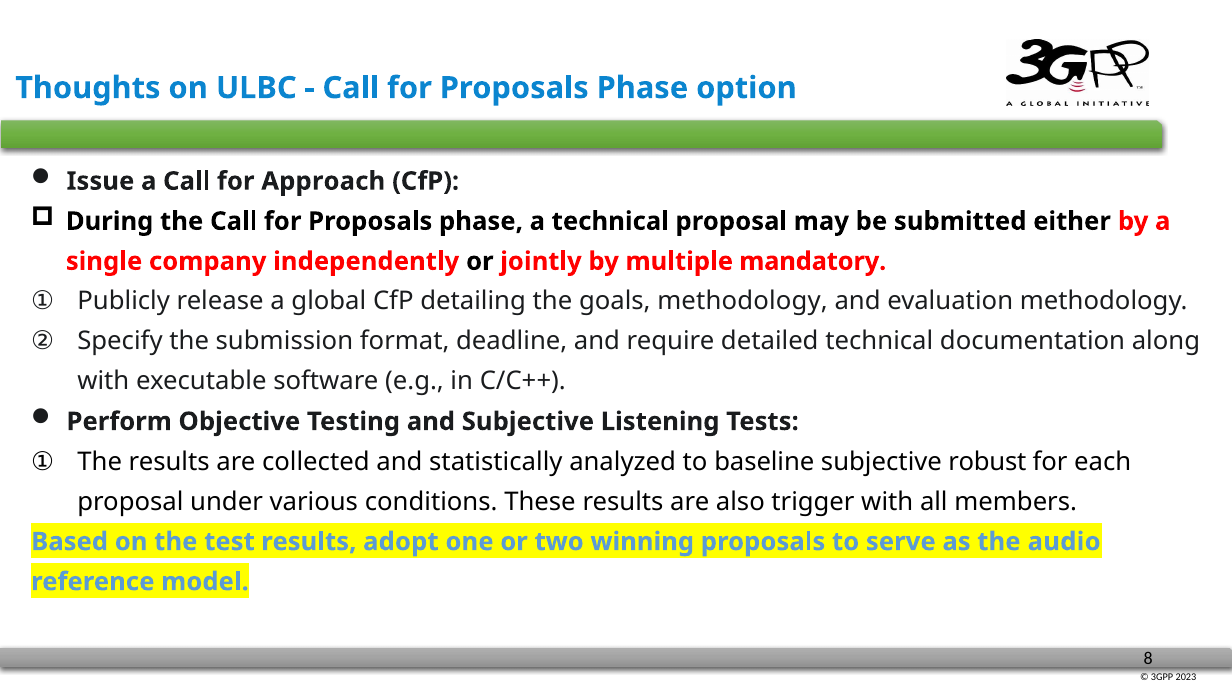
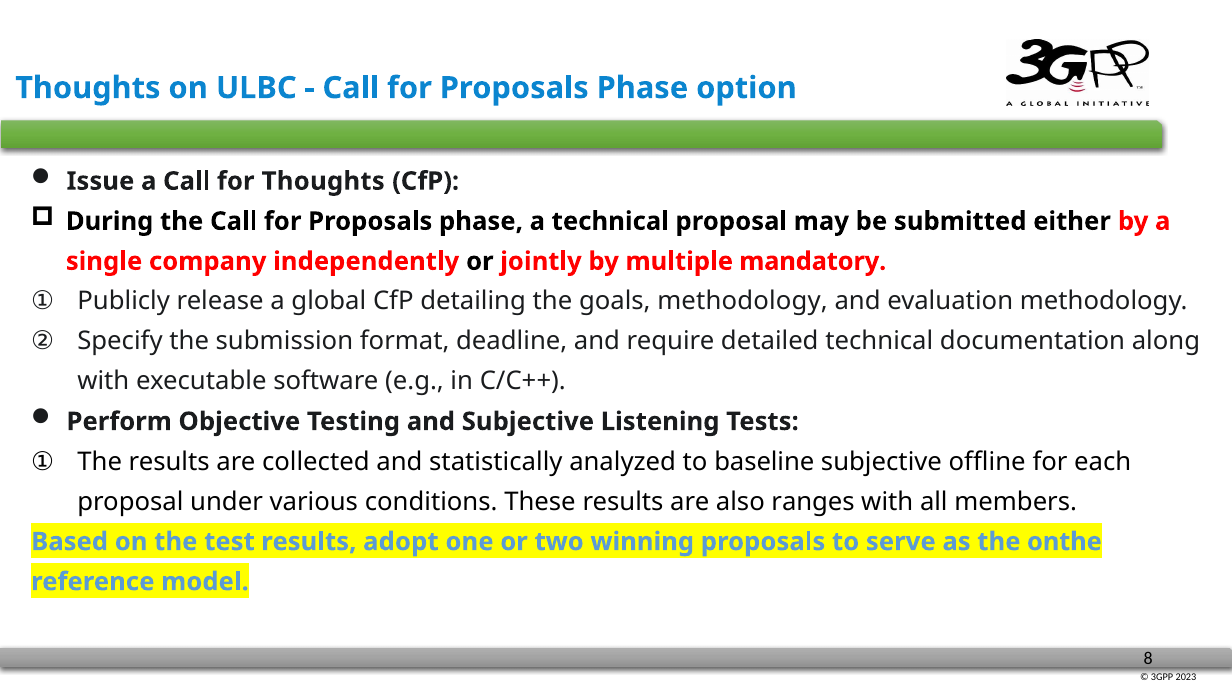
for Approach: Approach -> Thoughts (323, 181)
robust: robust -> offline (987, 462)
trigger: trigger -> ranges (813, 502)
audio: audio -> onthe (1064, 542)
